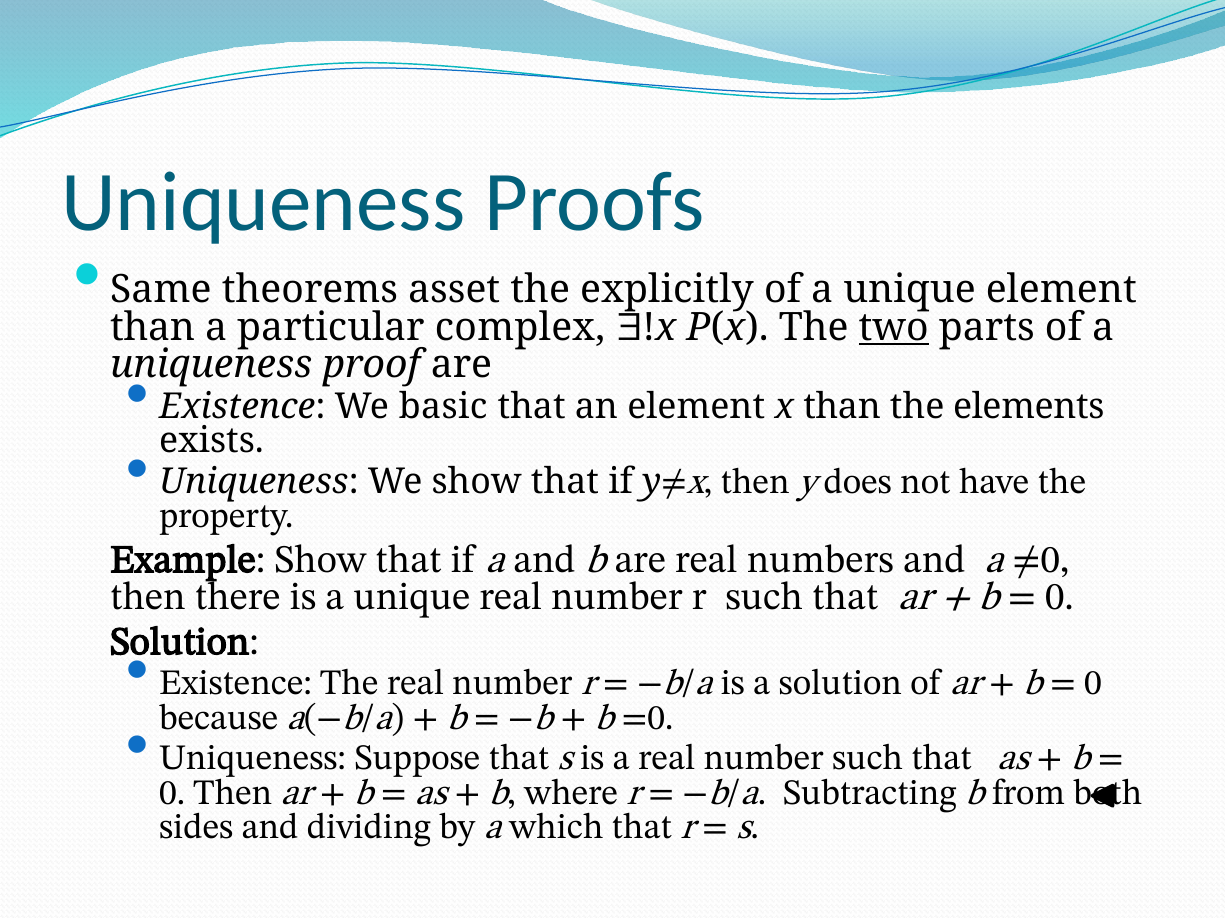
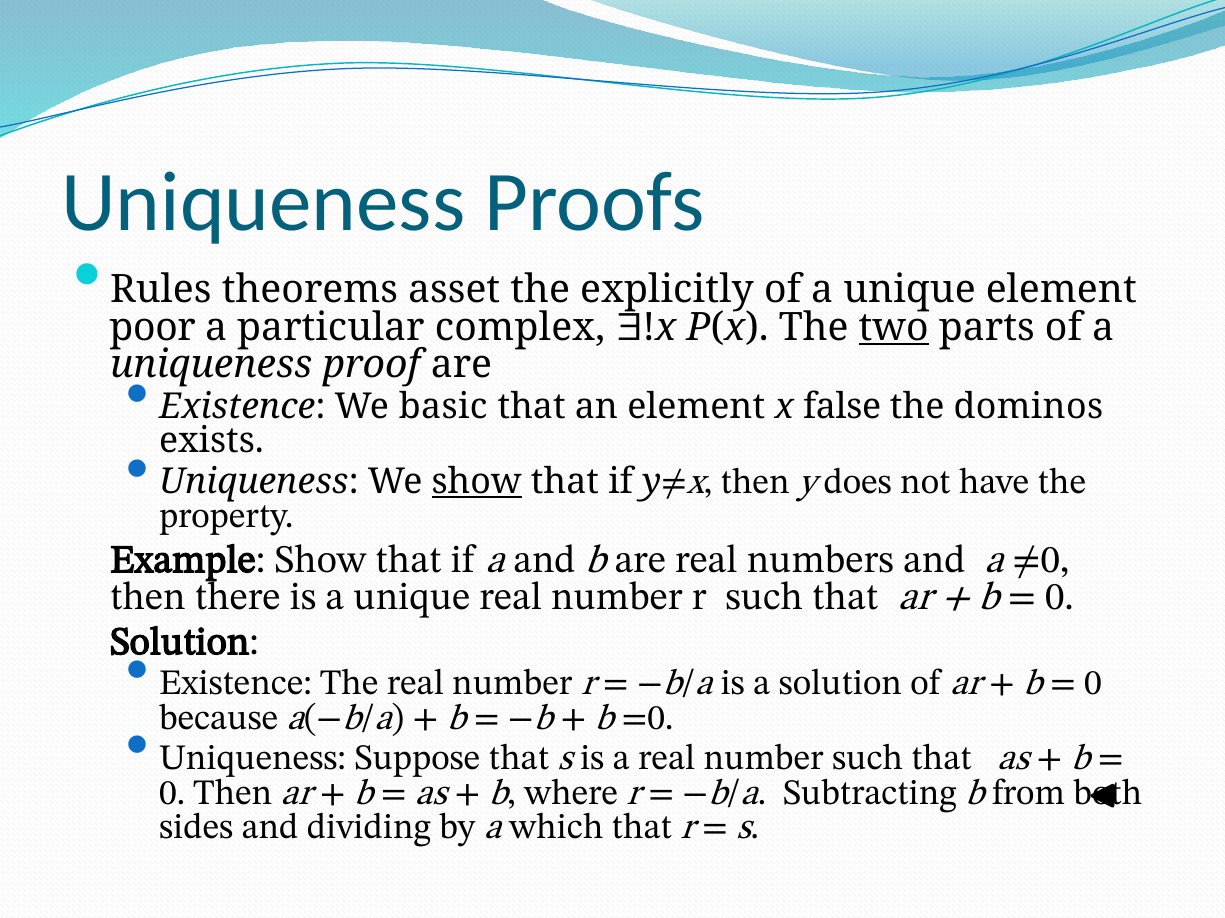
Same: Same -> Rules (161, 290)
than: than -> poor (153, 327)
x than: than -> false (842, 407)
elements: elements -> dominos (1028, 407)
show underline: none -> present (477, 482)
